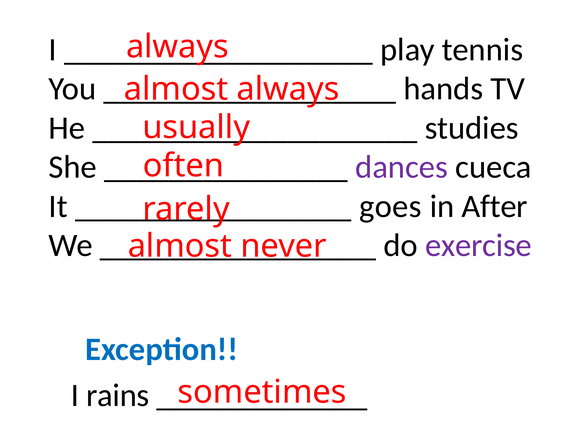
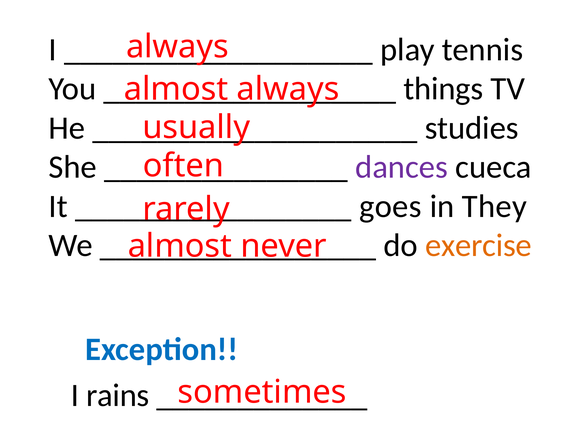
hands: hands -> things (443, 89)
After: After -> They (494, 206)
exercise colour: purple -> orange (478, 246)
